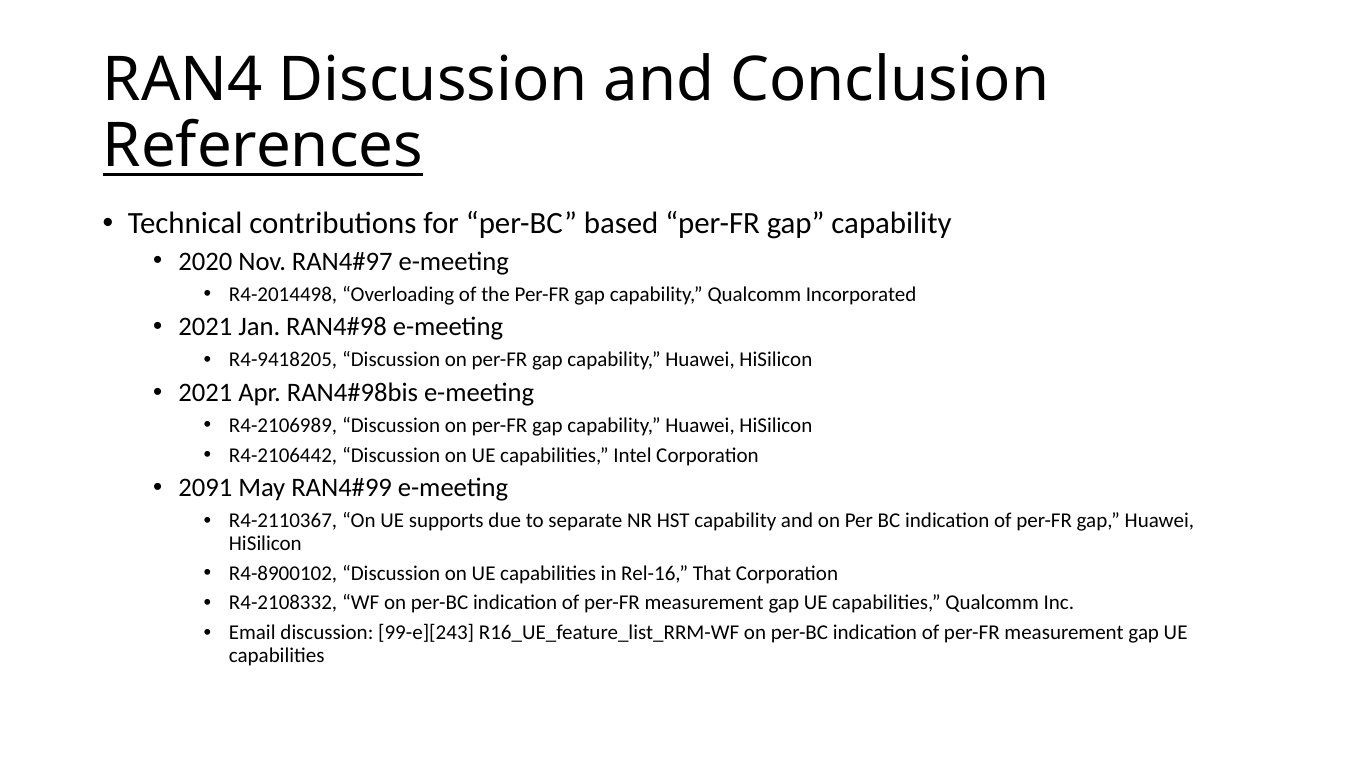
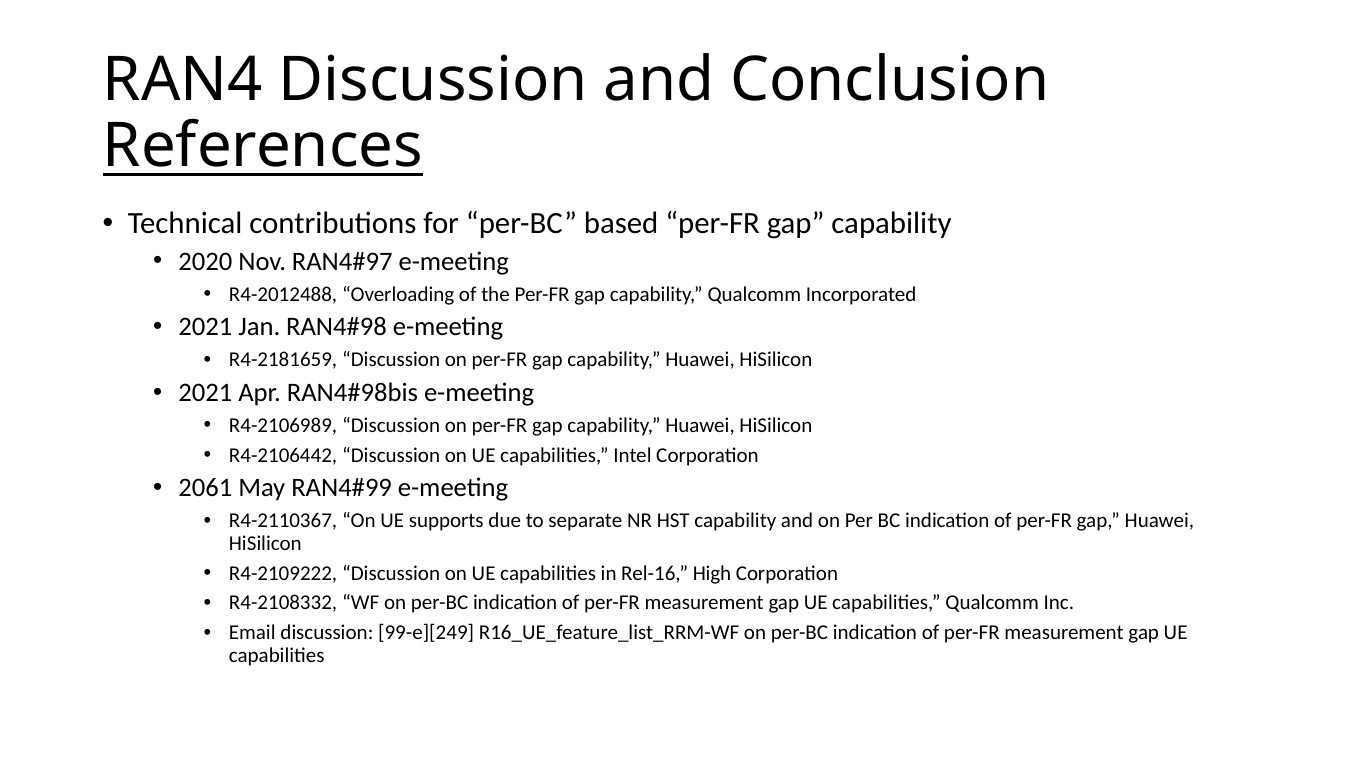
R4-2014498: R4-2014498 -> R4-2012488 (283, 294)
R4-9418205: R4-9418205 -> R4-2181659 (283, 360)
2091: 2091 -> 2061 (205, 488)
R4-8900102: R4-8900102 -> R4-2109222 (283, 573)
That: That -> High (712, 573)
99-e][243: 99-e][243 -> 99-e][249 (426, 632)
